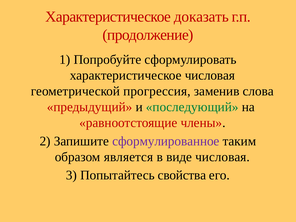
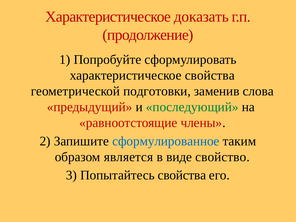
характеристическое числовая: числовая -> свойства (210, 75)
прогрессия: прогрессия -> подготовки (157, 91)
сформулированное colour: purple -> blue (166, 141)
виде числовая: числовая -> свойство (223, 157)
